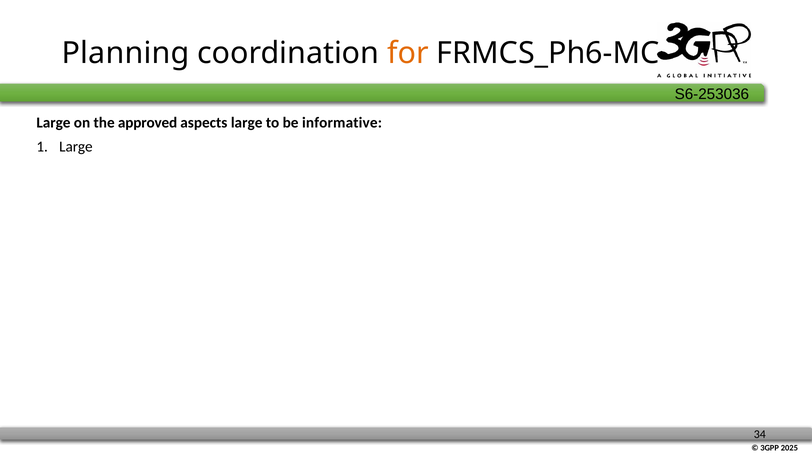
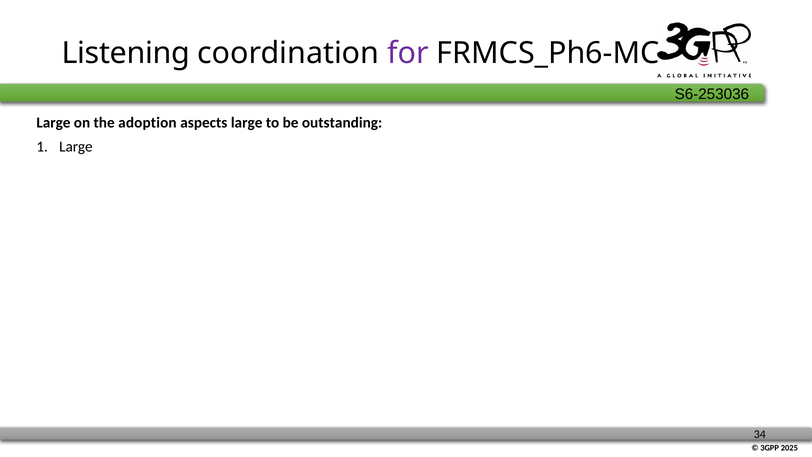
Planning: Planning -> Listening (126, 53)
for colour: orange -> purple (408, 53)
approved: approved -> adoption (147, 123)
informative: informative -> outstanding (342, 123)
